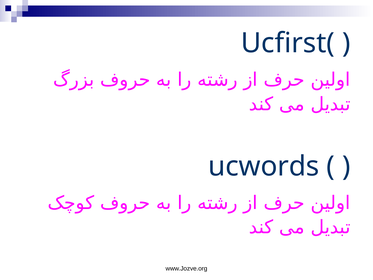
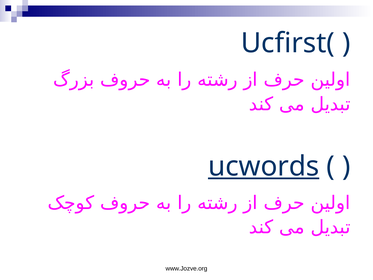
ucwords underline: none -> present (264, 166)
